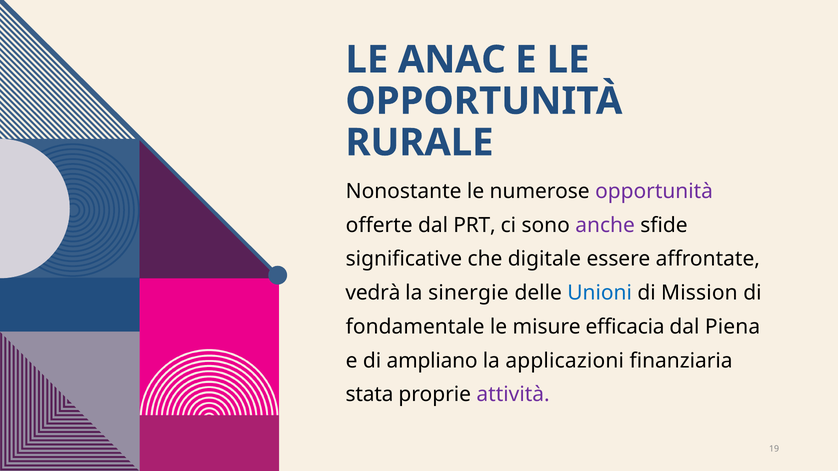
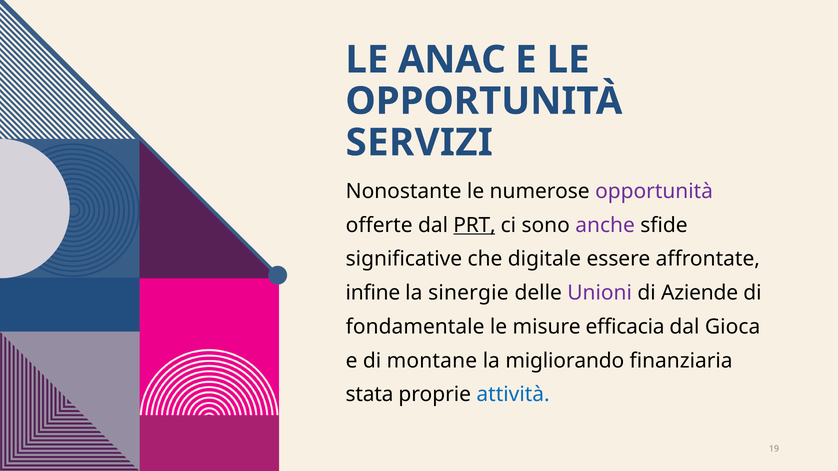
RURALE: RURALE -> SERVIZI (419, 143)
PRT underline: none -> present (474, 225)
vedrà: vedrà -> infine (373, 293)
Unioni colour: blue -> purple (600, 293)
Mission: Mission -> Aziende (700, 293)
Piena: Piena -> Gioca (733, 327)
ampliano: ampliano -> montane (432, 361)
applicazioni: applicazioni -> migliorando (565, 361)
attività colour: purple -> blue (513, 395)
